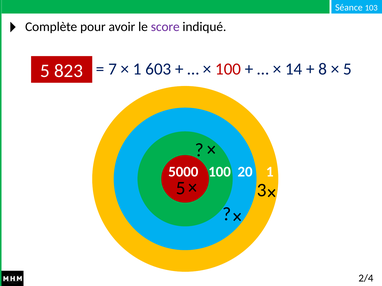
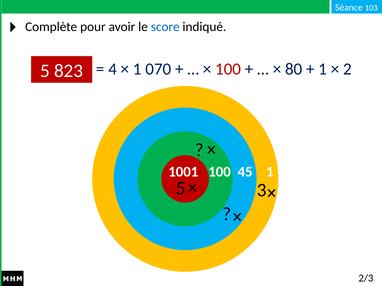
score colour: purple -> blue (165, 27)
7: 7 -> 4 (113, 69)
603: 603 -> 070 (158, 69)
14: 14 -> 80 (294, 69)
8: 8 -> 1 (323, 69)
5: 5 -> 2 (347, 69)
5000: 5000 -> 1001 (183, 172)
20: 20 -> 45 (245, 172)
2/4: 2/4 -> 2/3 (366, 279)
